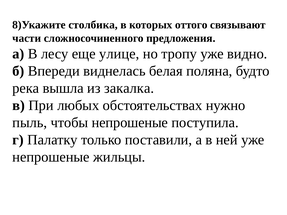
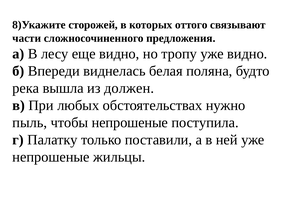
столбика: столбика -> сторожей (93, 25)
еще улице: улице -> видно (119, 54)
закалка: закалка -> должен (129, 88)
